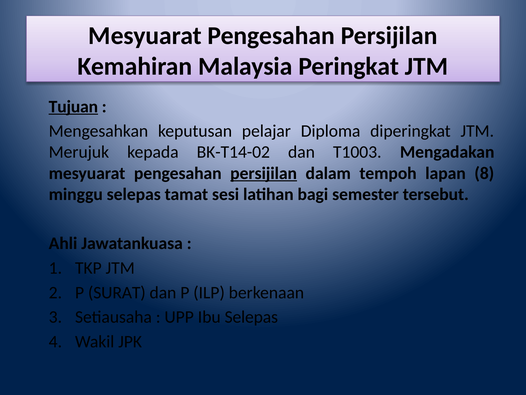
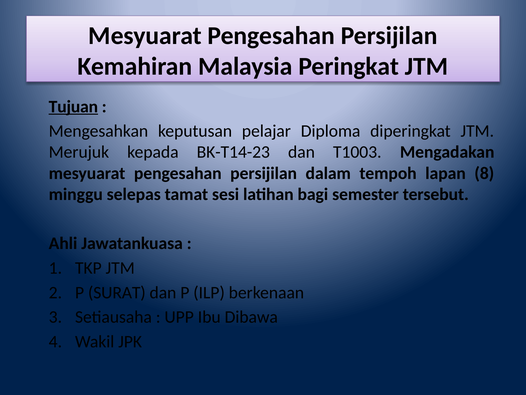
BK-T14-02: BK-T14-02 -> BK-T14-23 (233, 152)
persijilan underline: present -> none (264, 173)
Ibu Selepas: Selepas -> Dibawa (251, 317)
